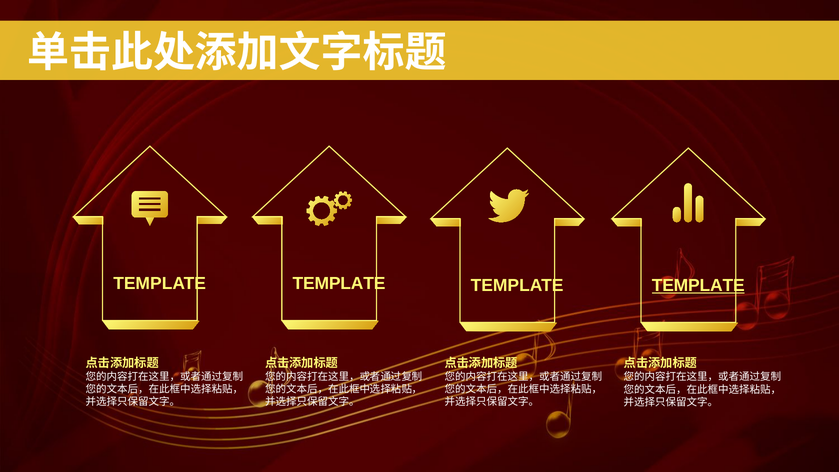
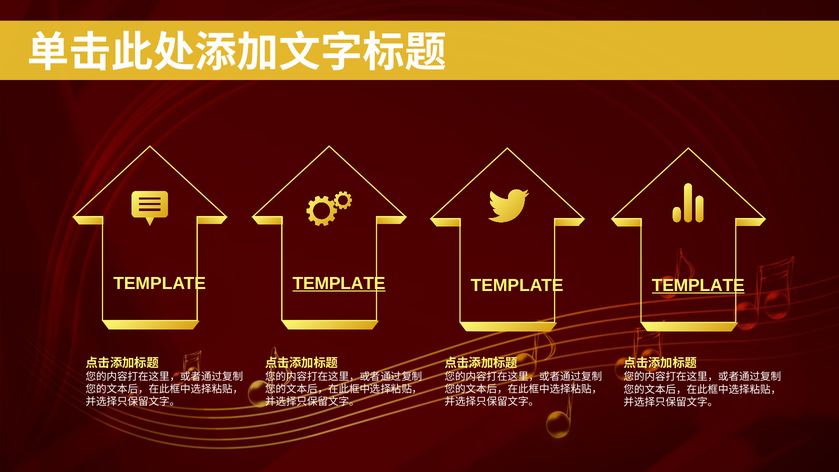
TEMPLATE underline: none -> present (339, 284)
